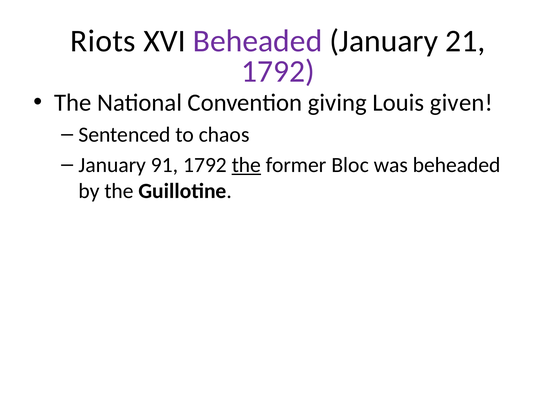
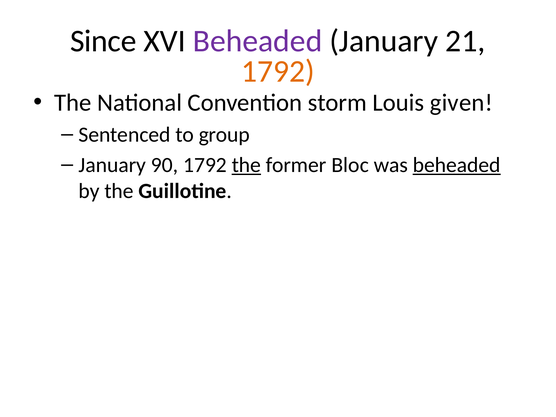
Riots: Riots -> Since (103, 41)
1792 colour: purple -> orange (278, 71)
giving: giving -> storm (337, 103)
chaos: chaos -> group (224, 135)
91: 91 -> 90 (165, 165)
beheaded underline: none -> present (457, 165)
